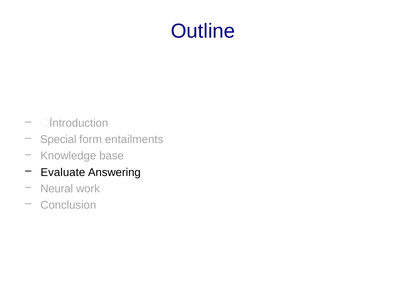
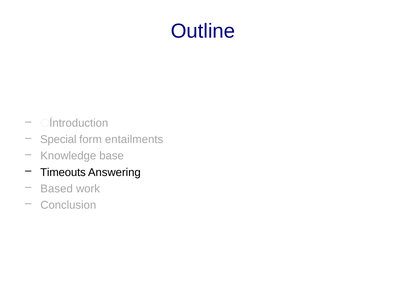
Evaluate: Evaluate -> Timeouts (63, 172)
Neural: Neural -> Based (57, 188)
